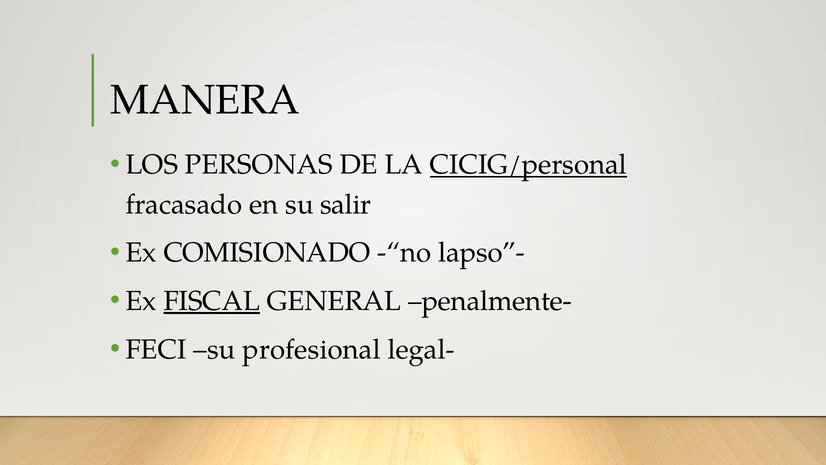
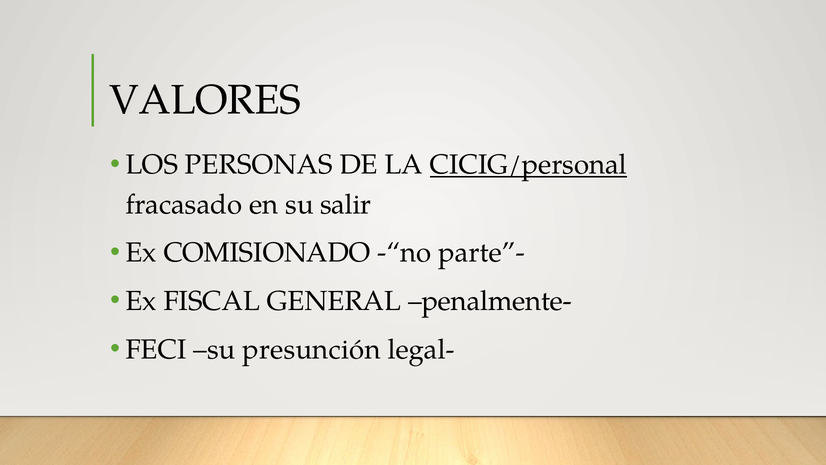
MANERA: MANERA -> VALORES (205, 100)
lapso”-: lapso”- -> parte”- (482, 253)
FISCAL underline: present -> none (212, 301)
profesional: profesional -> presunción (311, 349)
